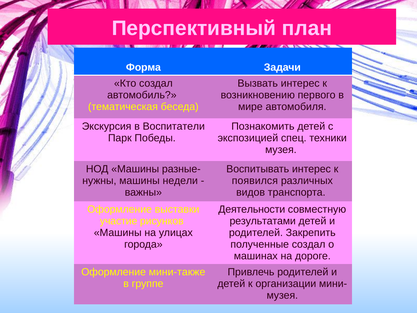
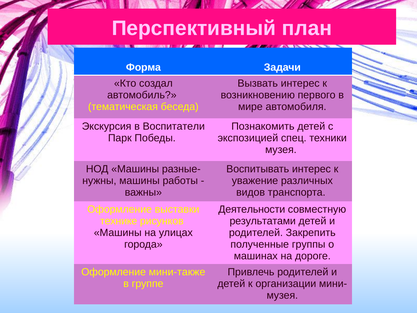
недели: недели -> работы (180, 181)
появился: появился -> уважение (255, 181)
участие: участие -> технике (119, 221)
полученные создал: создал -> группы (309, 244)
